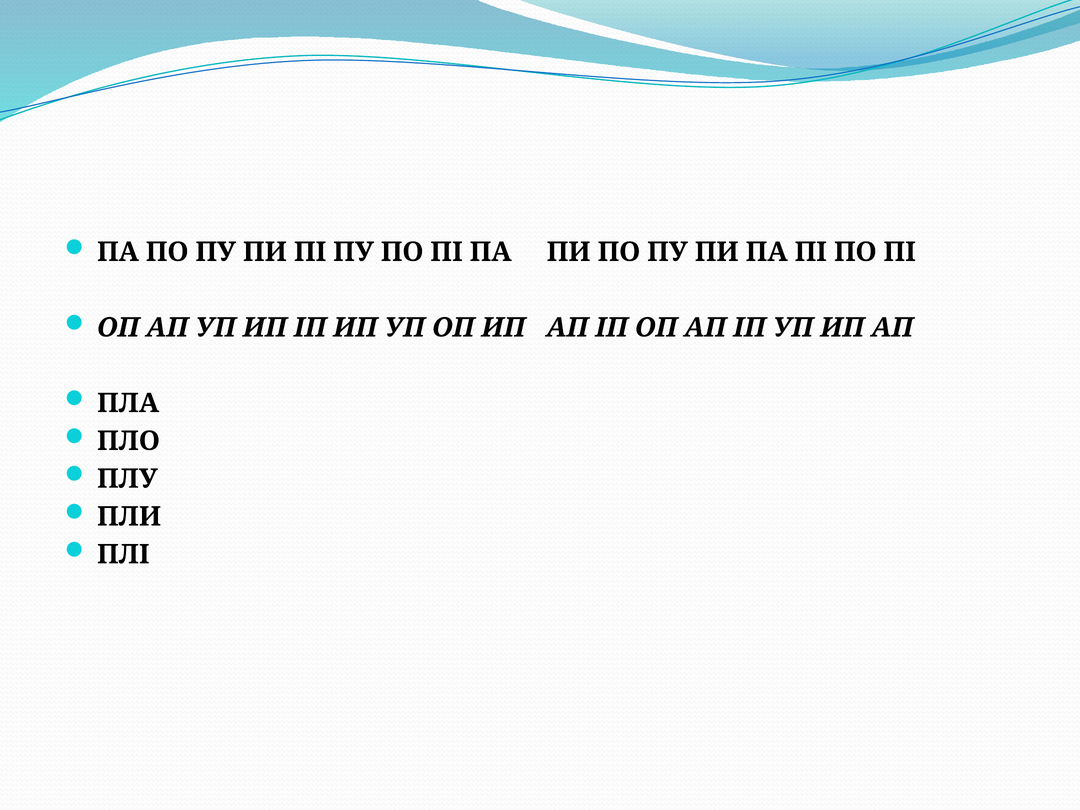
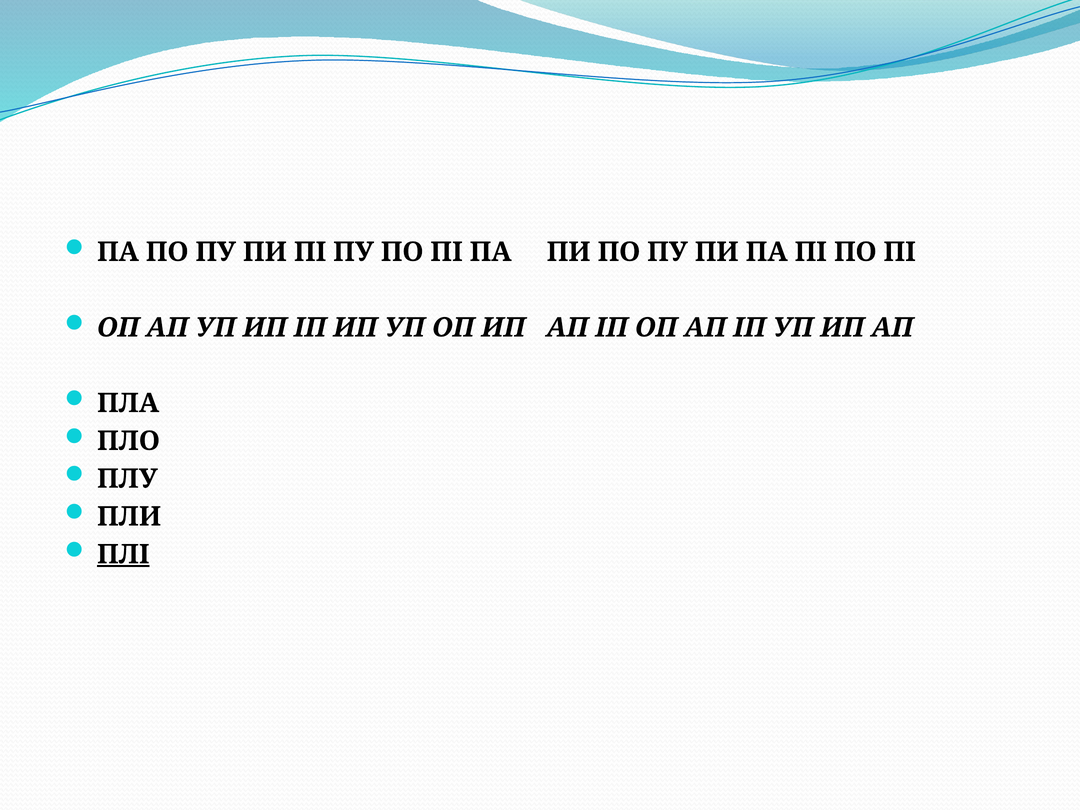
ПЛІ underline: none -> present (123, 554)
